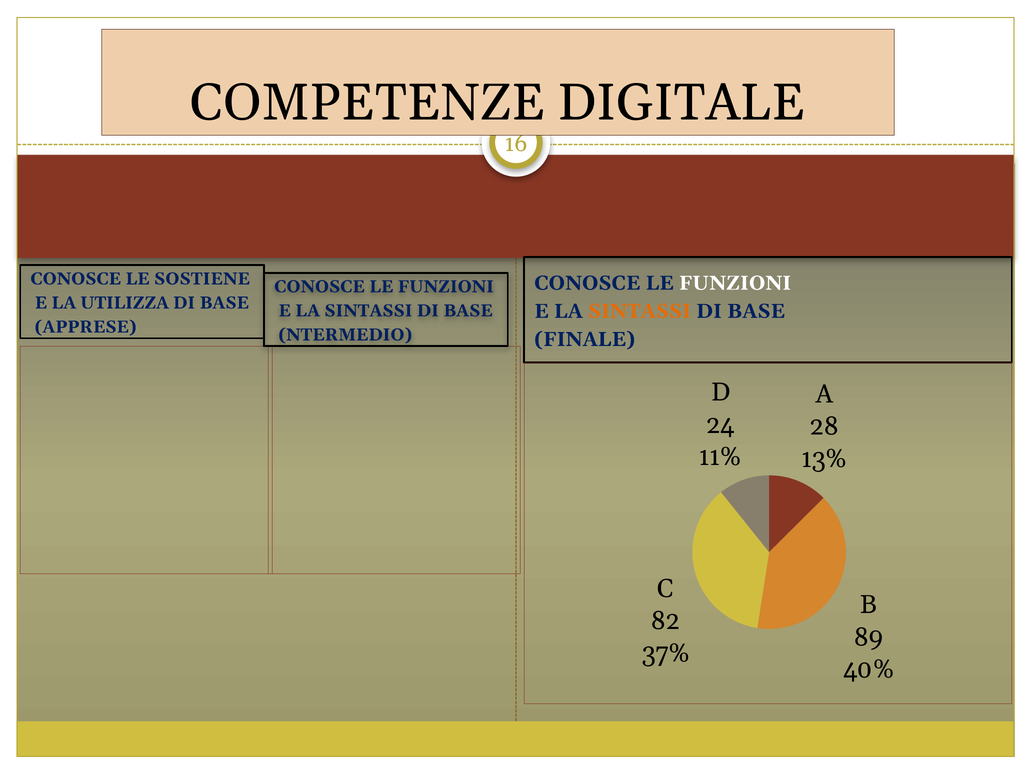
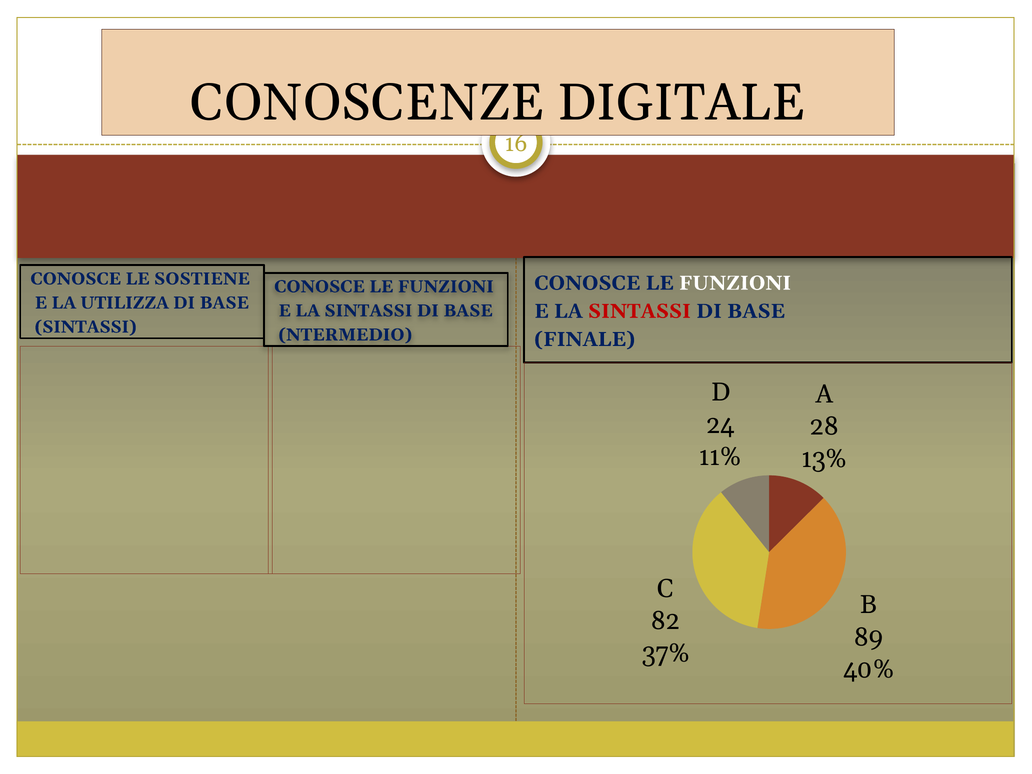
COMPETENZE: COMPETENZE -> CONOSCENZE (368, 103)
SINTASSI colour: orange -> red (639, 311)
APPRESE: APPRESE -> SINTASSI (86, 327)
